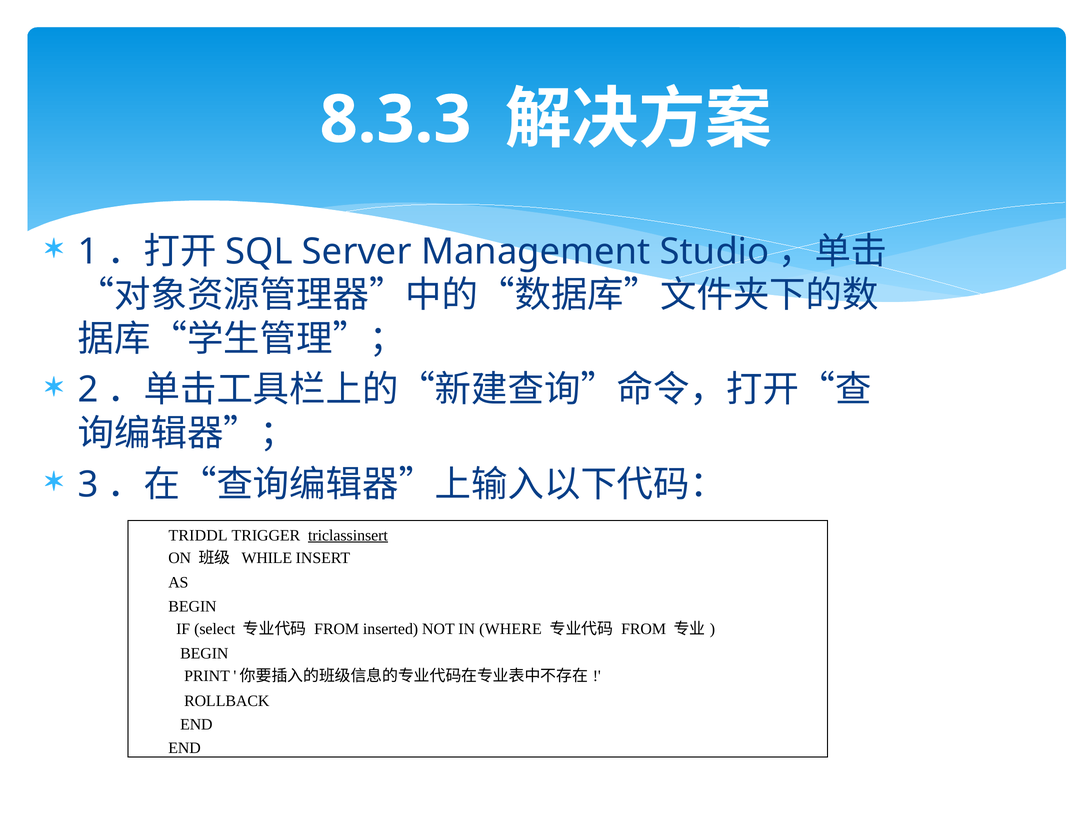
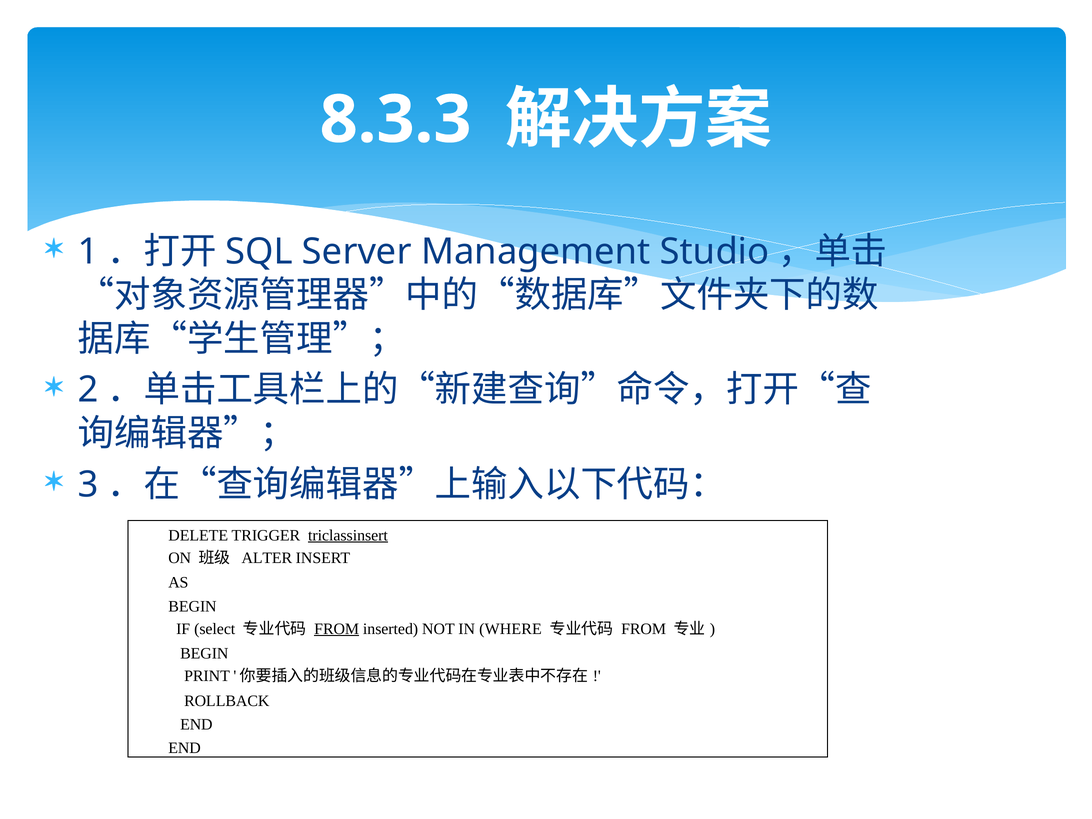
TRIDDL: TRIDDL -> DELETE (198, 535)
WHILE: WHILE -> ALTER (267, 558)
FROM underline: none -> present (337, 629)
